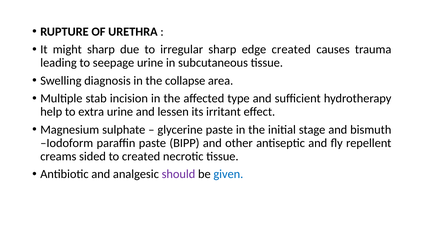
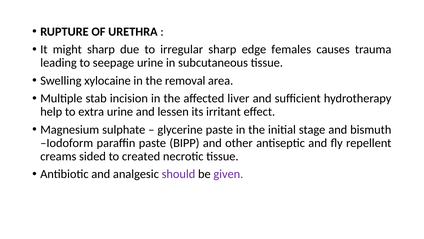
edge created: created -> females (291, 49)
diagnosis: diagnosis -> xylocaine (107, 80)
collapse: collapse -> removal (185, 80)
type: type -> liver (238, 98)
given colour: blue -> purple (228, 174)
